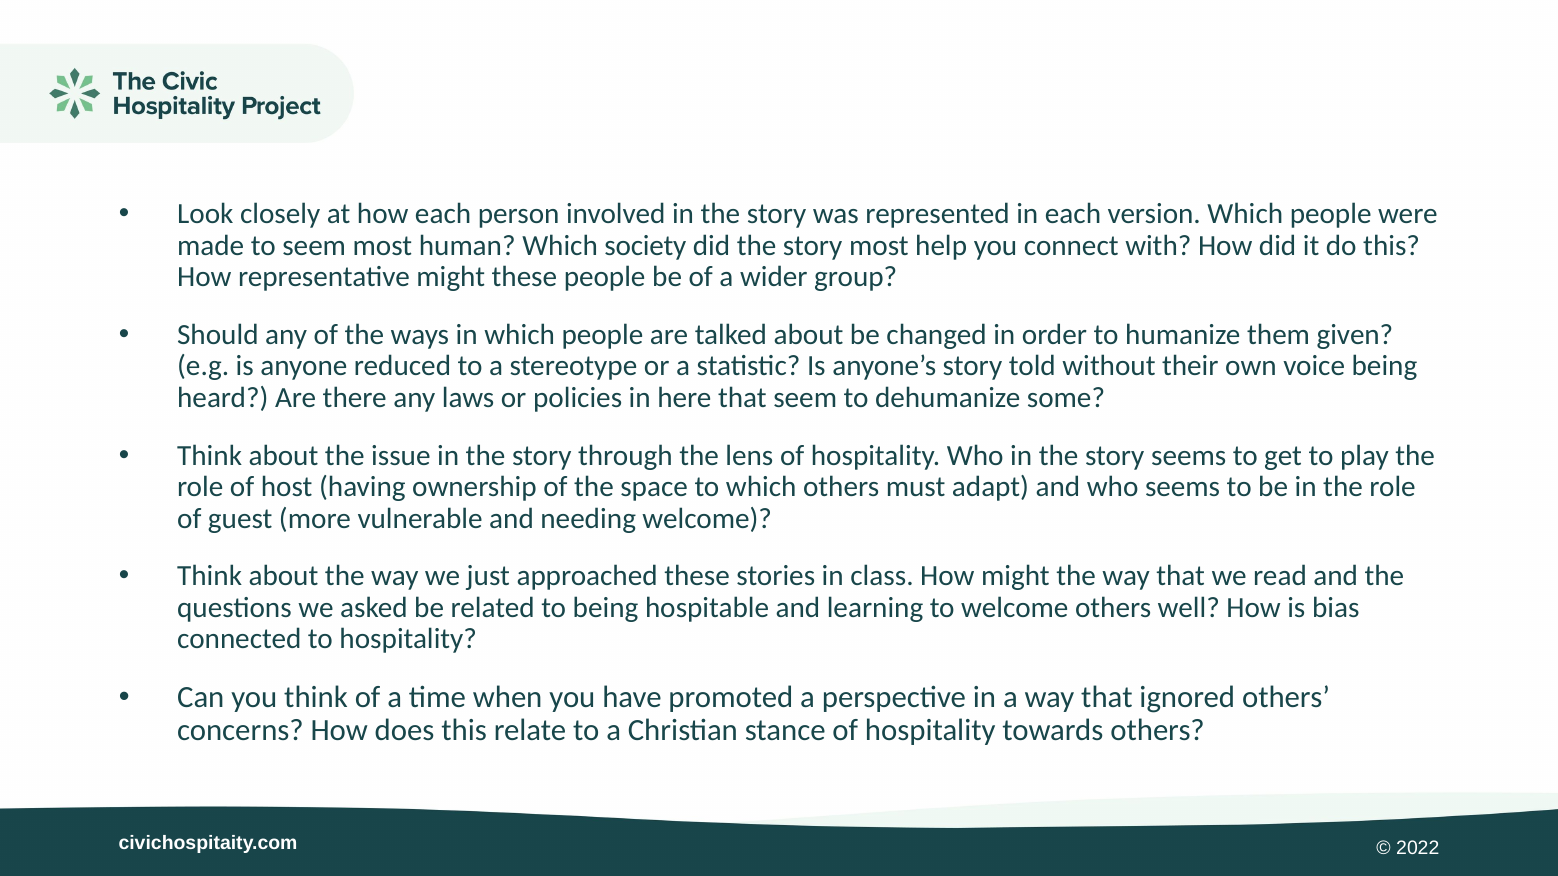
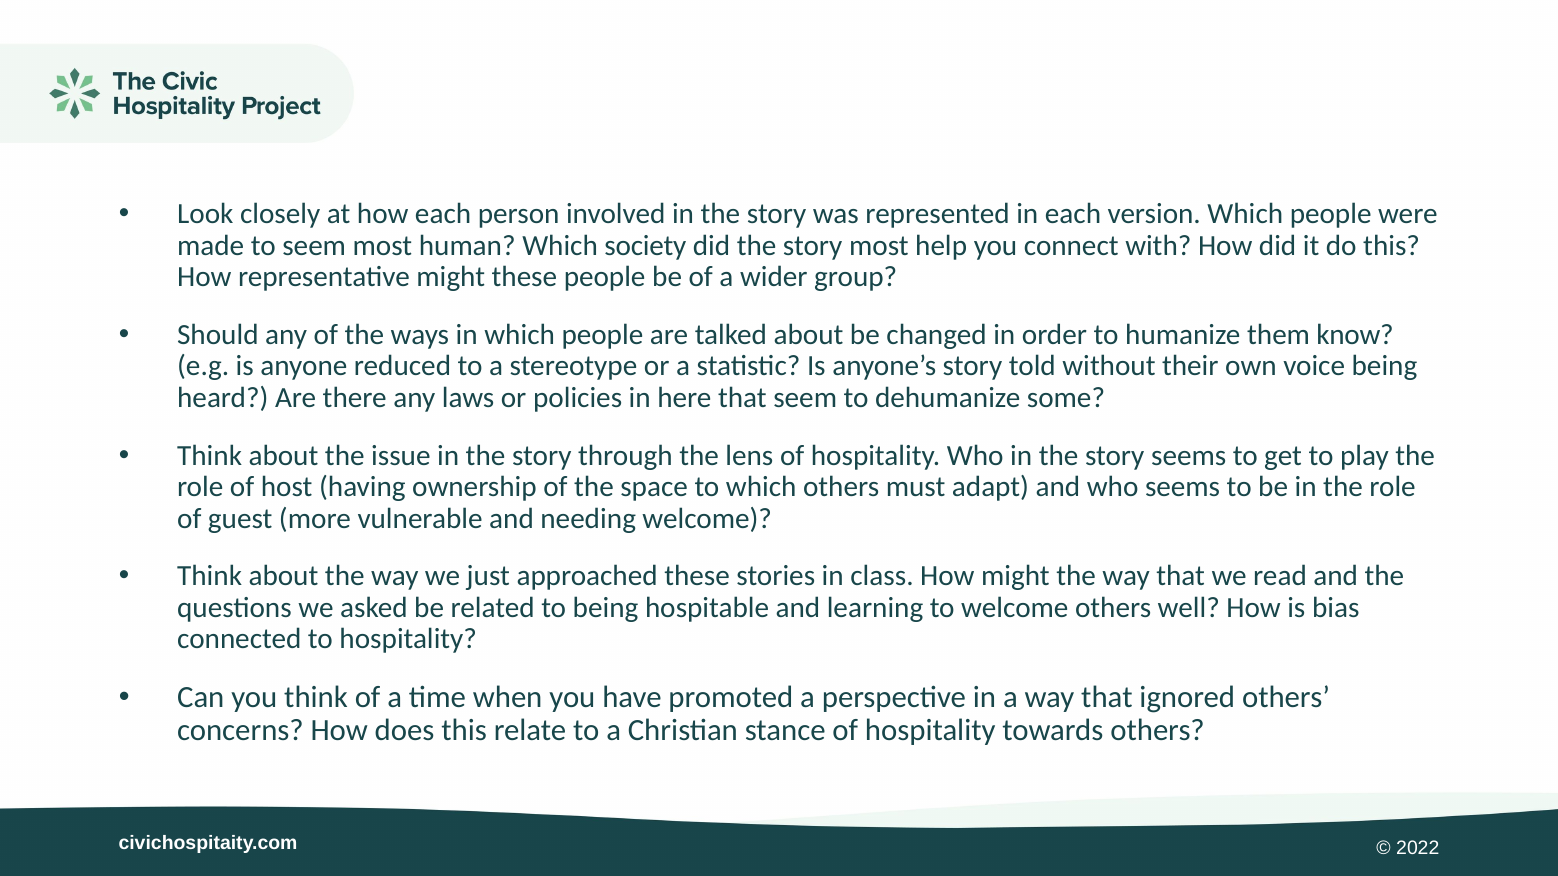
given: given -> know (1355, 335)
